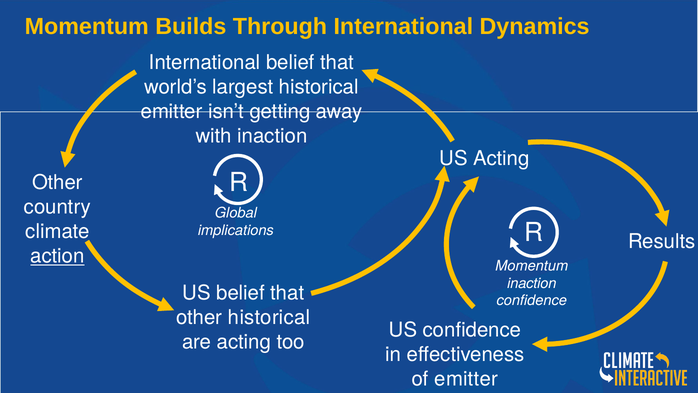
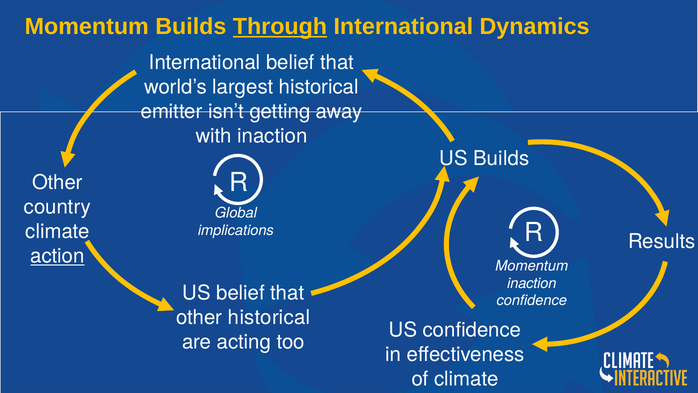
Through underline: none -> present (280, 27)
US Acting: Acting -> Builds (501, 159)
of emitter: emitter -> climate (466, 378)
